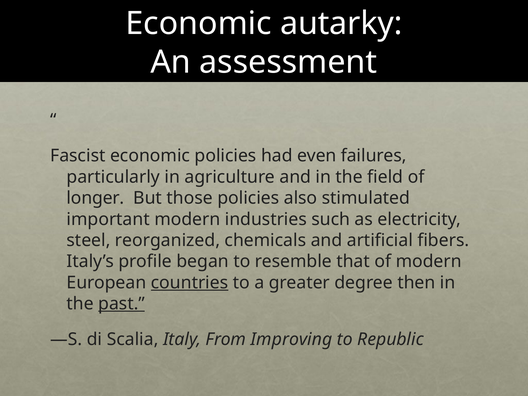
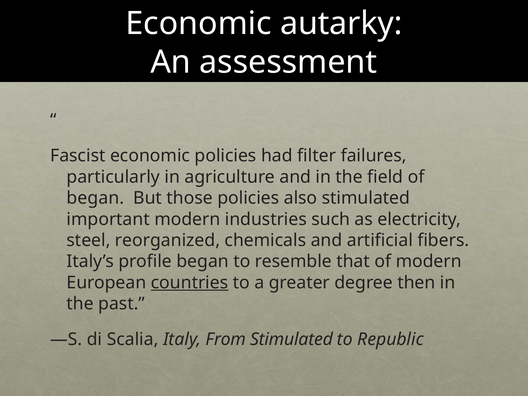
even: even -> filter (317, 156)
longer: longer -> began (95, 198)
past underline: present -> none (122, 304)
From Improving: Improving -> Stimulated (292, 339)
